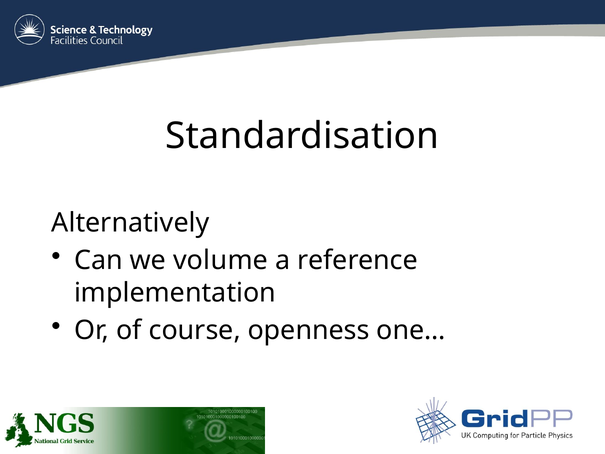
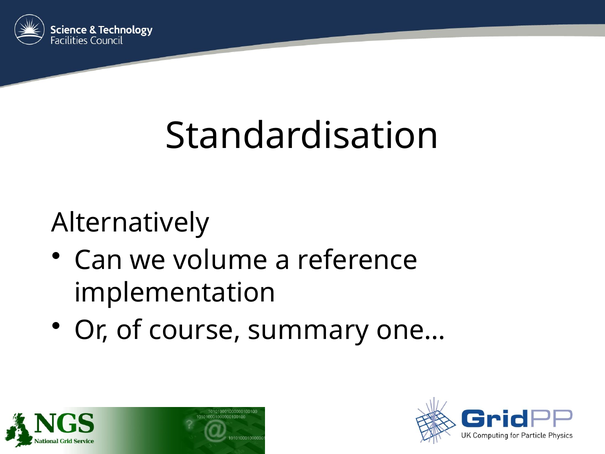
openness: openness -> summary (308, 330)
